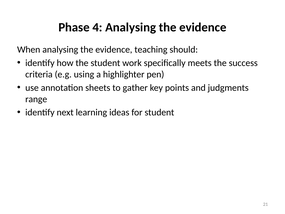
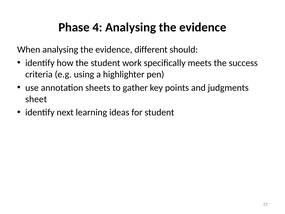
teaching: teaching -> different (151, 50)
range: range -> sheet (36, 99)
